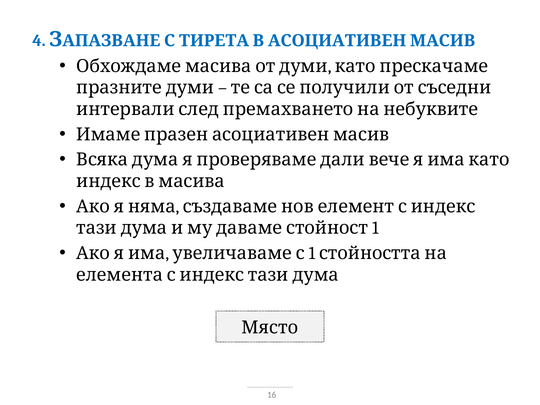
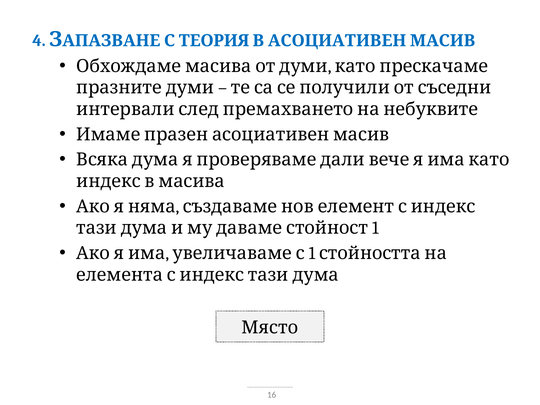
ТИРЕТА: ТИРЕТА -> ТЕОРИЯ (214, 41)
